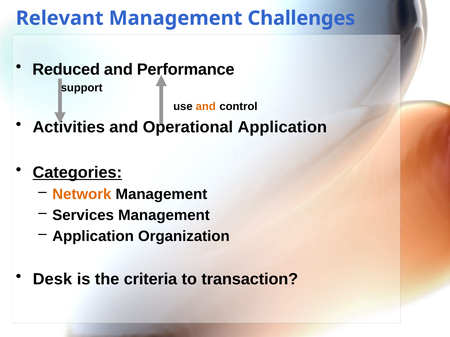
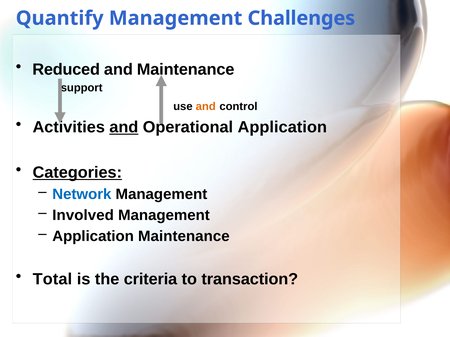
Relevant: Relevant -> Quantify (60, 18)
and Performance: Performance -> Maintenance (186, 70)
and underline: none -> present (124, 127)
Network colour: orange -> blue (82, 194)
Services: Services -> Involved (83, 215)
Application Organization: Organization -> Maintenance (184, 236)
Desk: Desk -> Total (52, 280)
